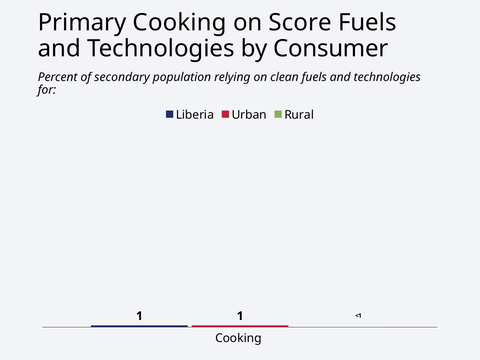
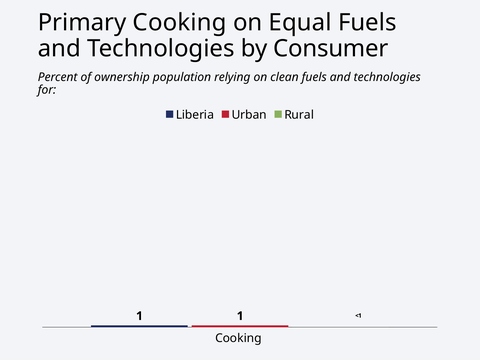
Score: Score -> Equal (300, 23)
secondary: secondary -> ownership (122, 77)
